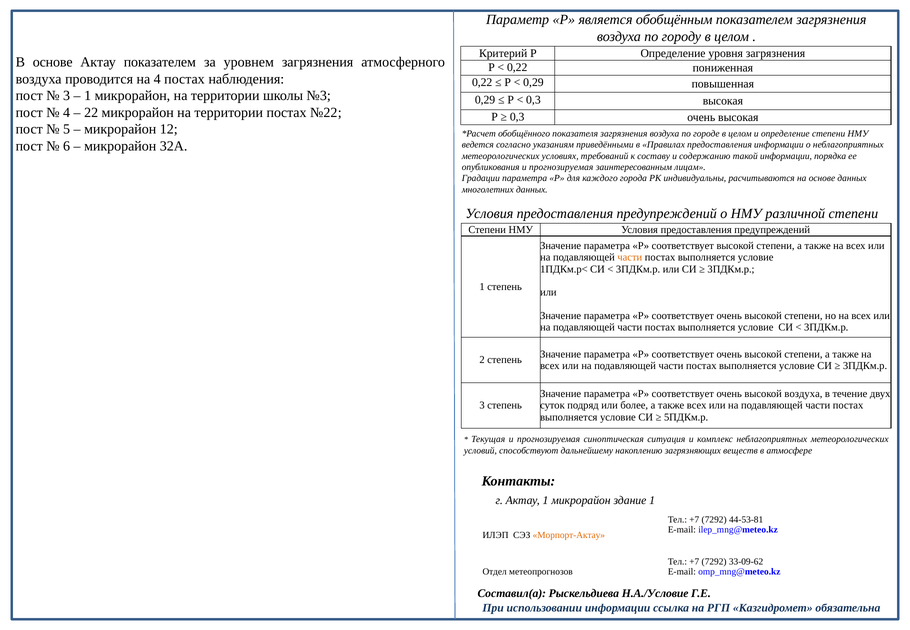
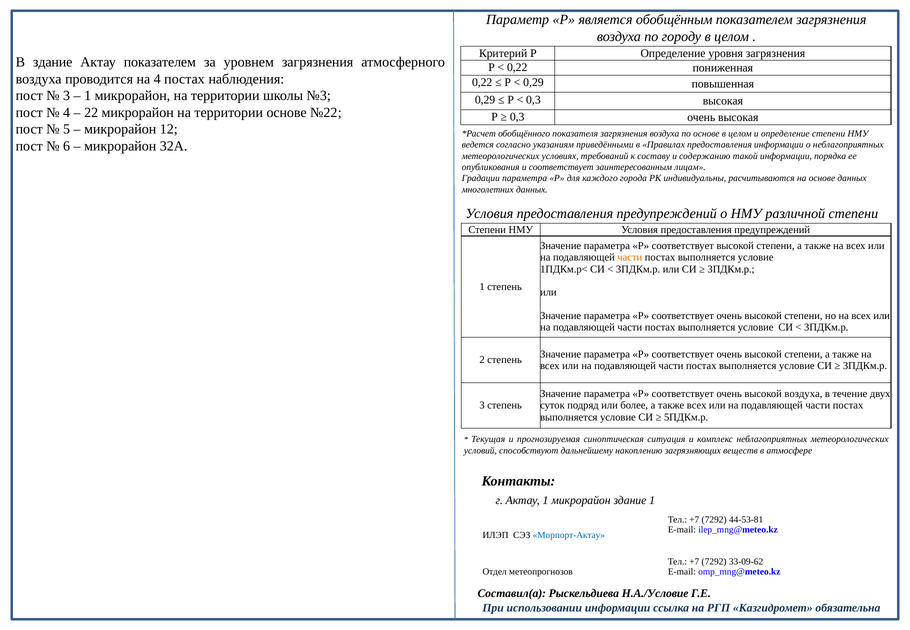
В основе: основе -> здание (53, 62)
территории постах: постах -> основе (287, 113)
по городе: городе -> основе (706, 134)
опубликования и прогнозируемая: прогнозируемая -> соответствует (561, 167)
Морпорт-Актау colour: orange -> blue (569, 535)
